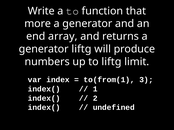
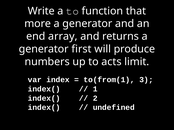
generator liftg: liftg -> first (81, 49)
to liftg: liftg -> acts (111, 62)
